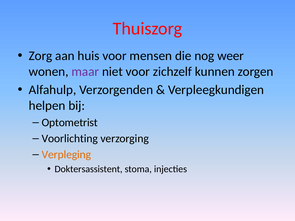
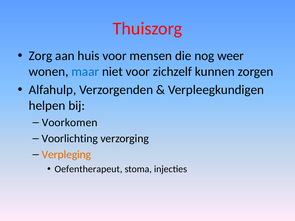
maar colour: purple -> blue (85, 72)
Optometrist: Optometrist -> Voorkomen (70, 123)
Doktersassistent: Doktersassistent -> Oefentherapeut (88, 169)
